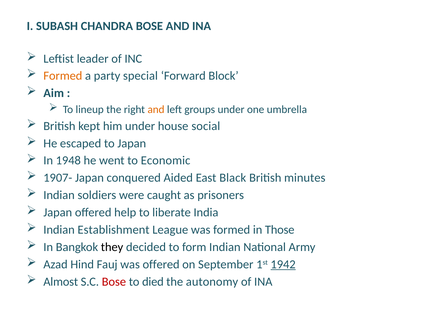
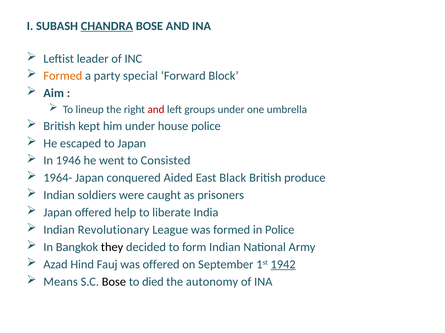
CHANDRA underline: none -> present (107, 26)
and colour: orange -> red (156, 110)
house social: social -> police (206, 126)
1948: 1948 -> 1946 (68, 161)
Economic: Economic -> Consisted (166, 161)
1907-: 1907- -> 1964- (58, 178)
minutes: minutes -> produce (305, 178)
Establishment: Establishment -> Revolutionary (114, 230)
in Those: Those -> Police (280, 230)
Almost: Almost -> Means (61, 282)
Bose colour: red -> black (114, 282)
